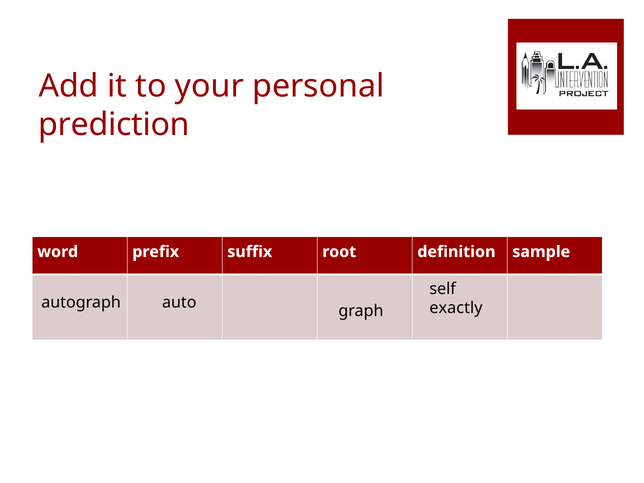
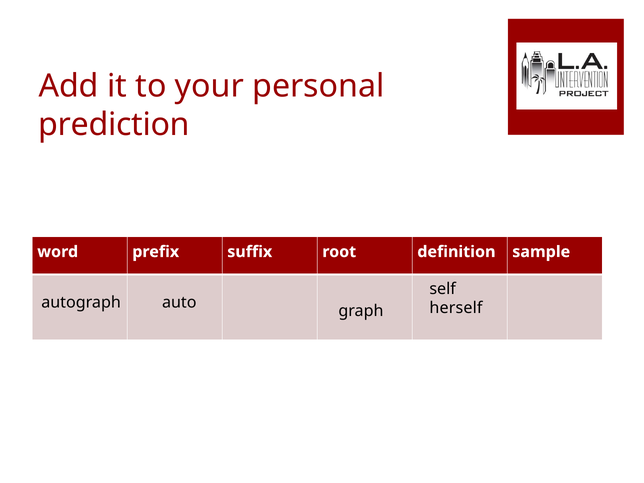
exactly: exactly -> herself (456, 308)
